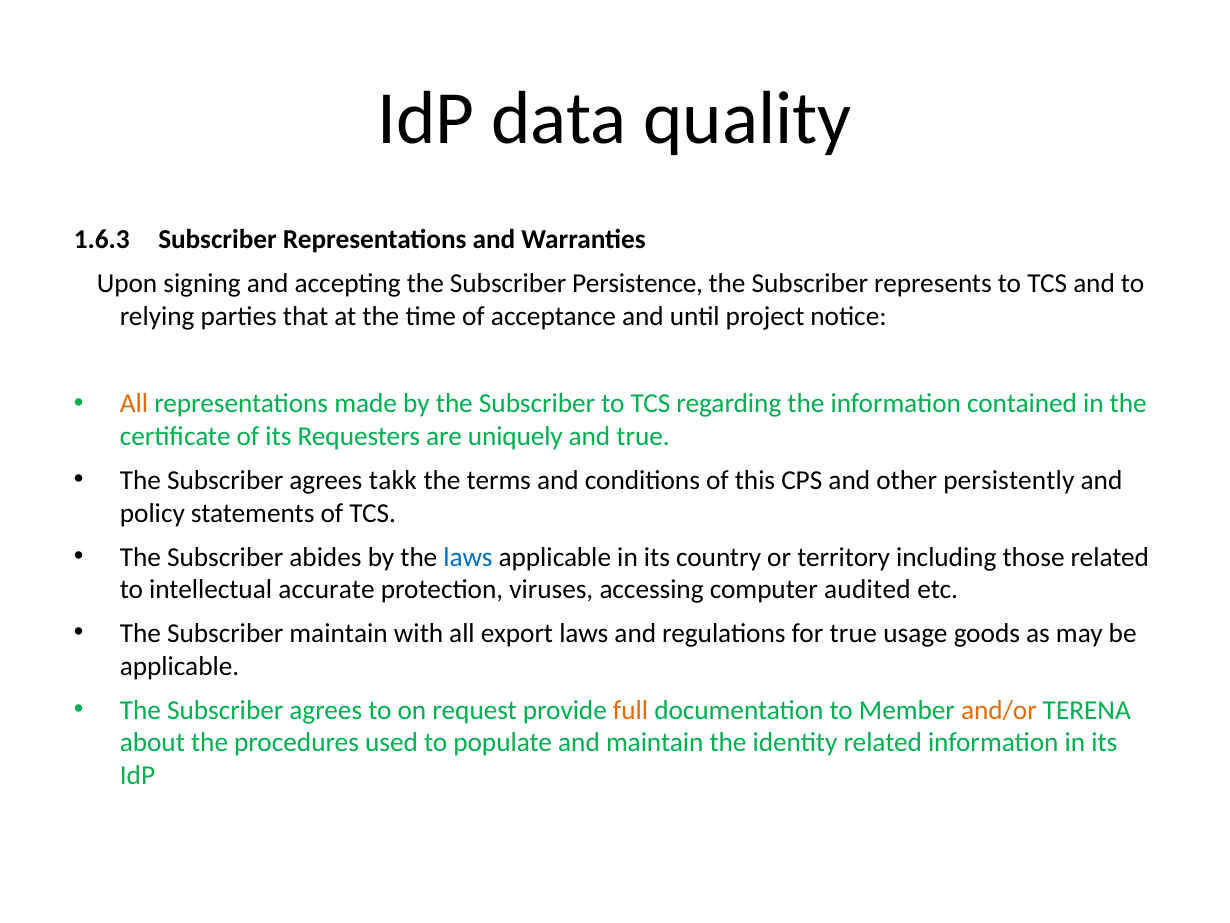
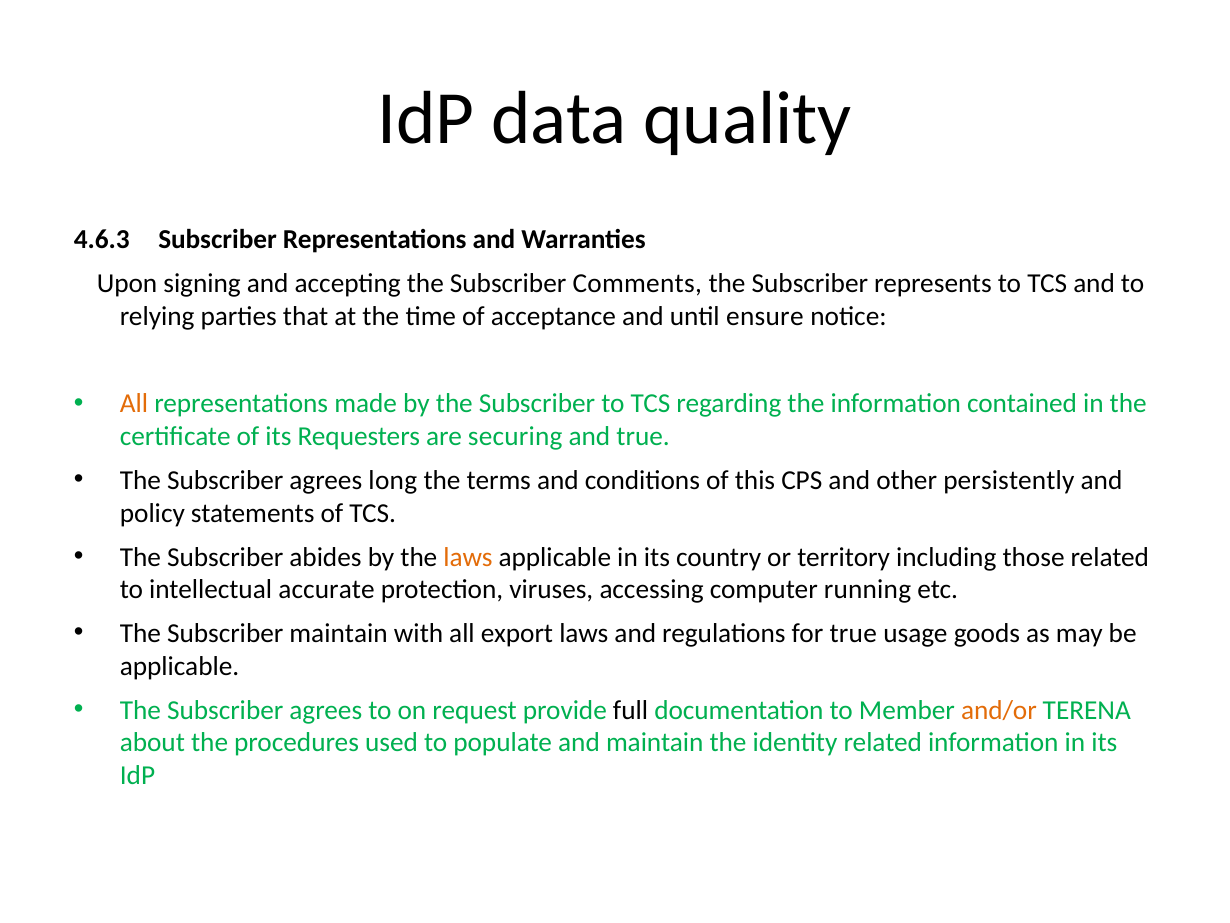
1.6.3: 1.6.3 -> 4.6.3 (102, 240)
Persistence: Persistence -> Comments (637, 283)
project: project -> ensure (765, 316)
uniquely: uniquely -> securing (515, 436)
takk: takk -> long (393, 480)
laws colour: blue -> orange (468, 557)
audited: audited -> running (867, 589)
full colour: orange -> black (631, 710)
